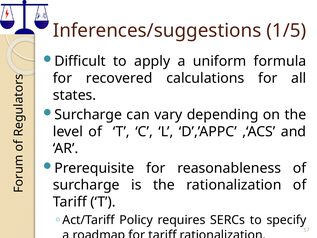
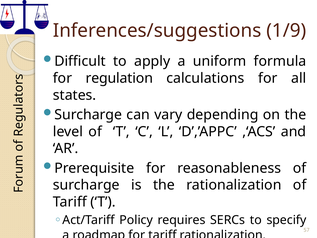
1/5: 1/5 -> 1/9 (286, 31)
recovered: recovered -> regulation (119, 78)
